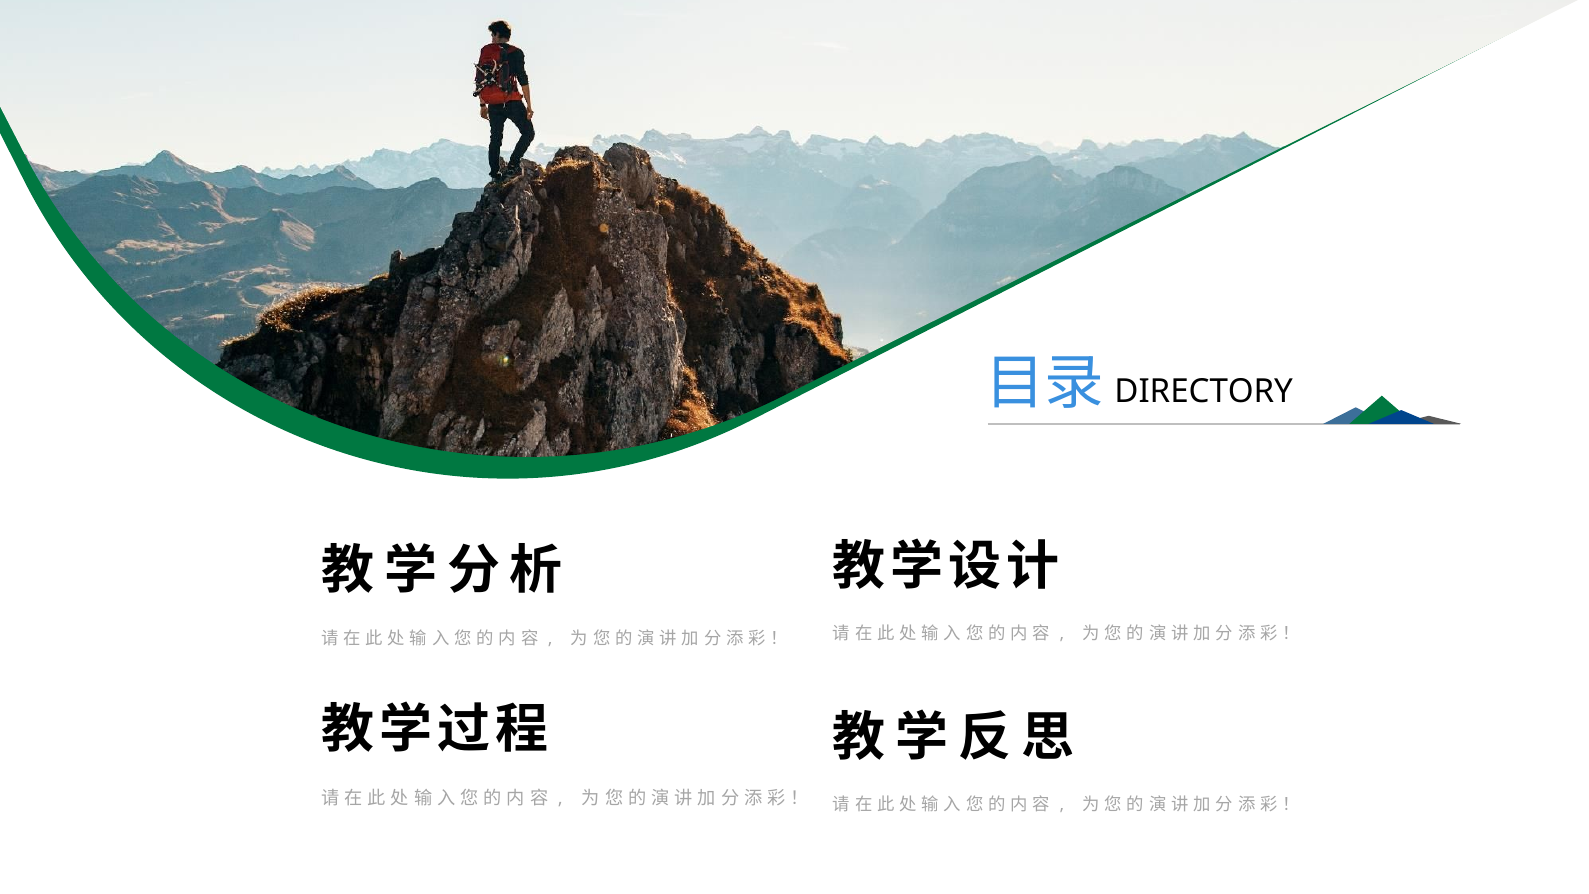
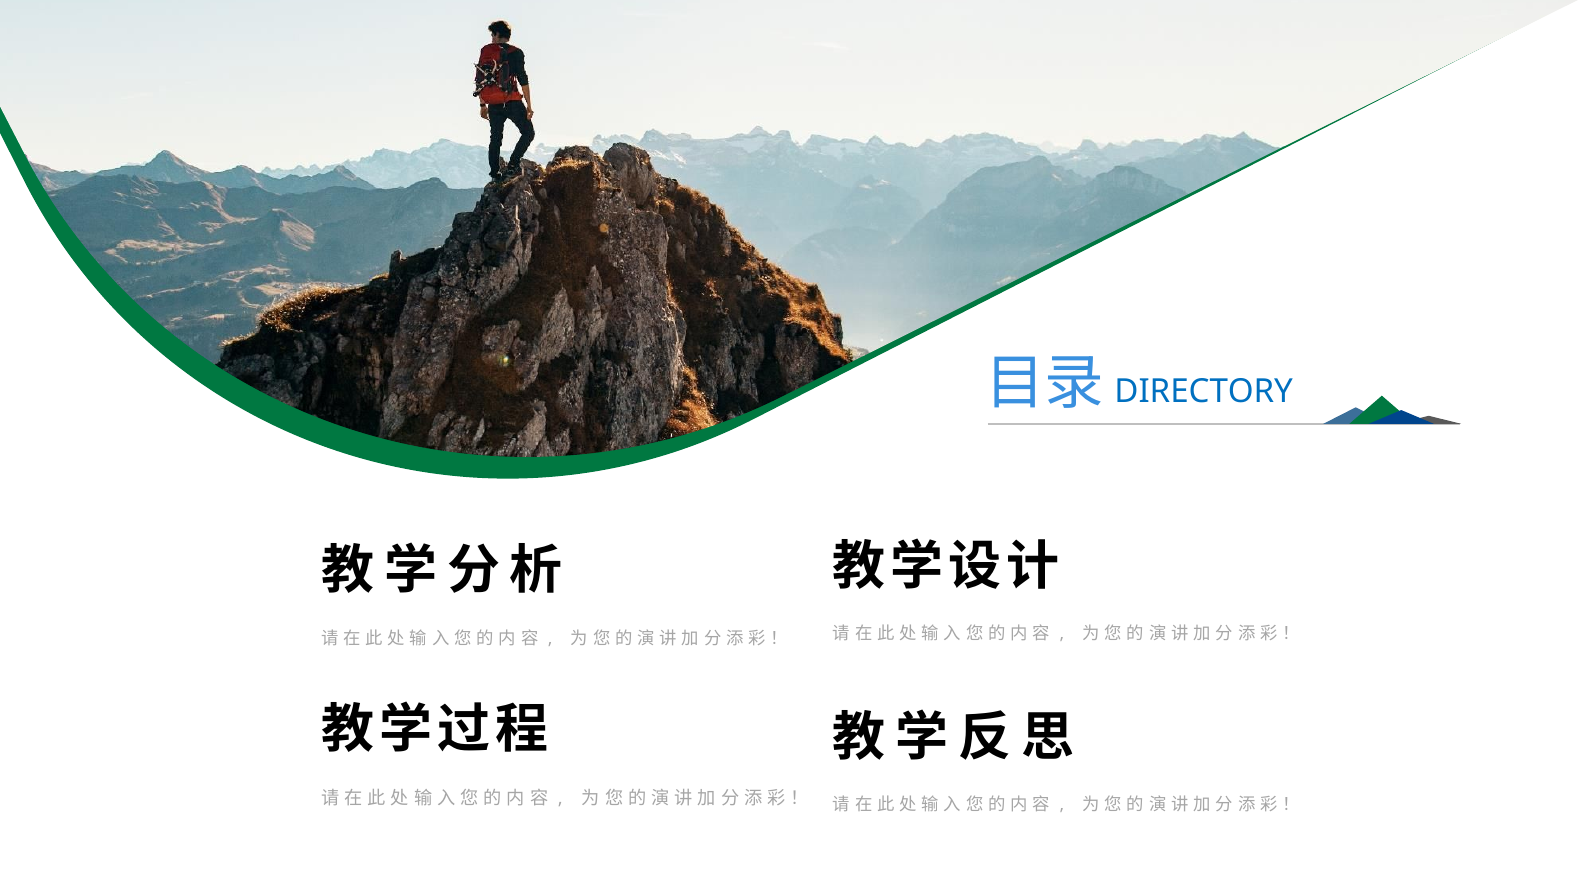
DIRECTORY colour: black -> blue (1204, 391)
